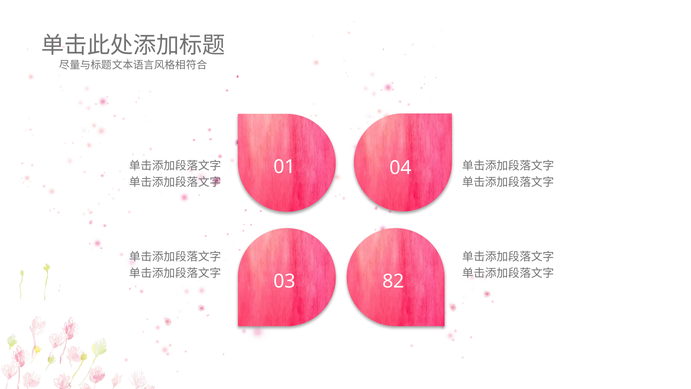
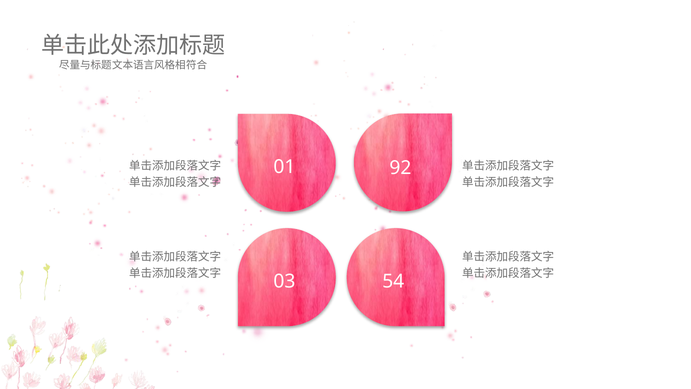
04: 04 -> 92 (400, 168)
82: 82 -> 54 (393, 281)
